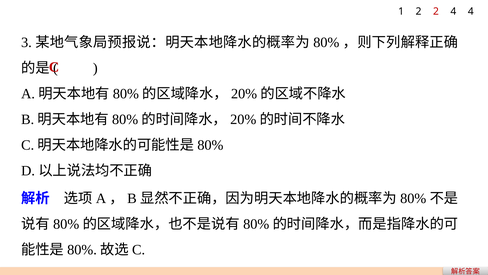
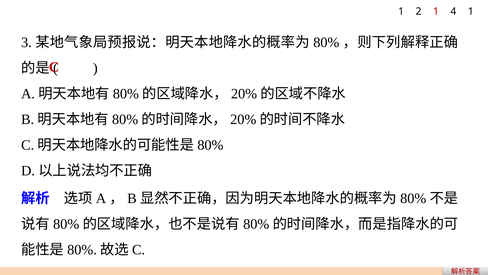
2 2: 2 -> 1 (436, 12)
4 4: 4 -> 1 (471, 12)
